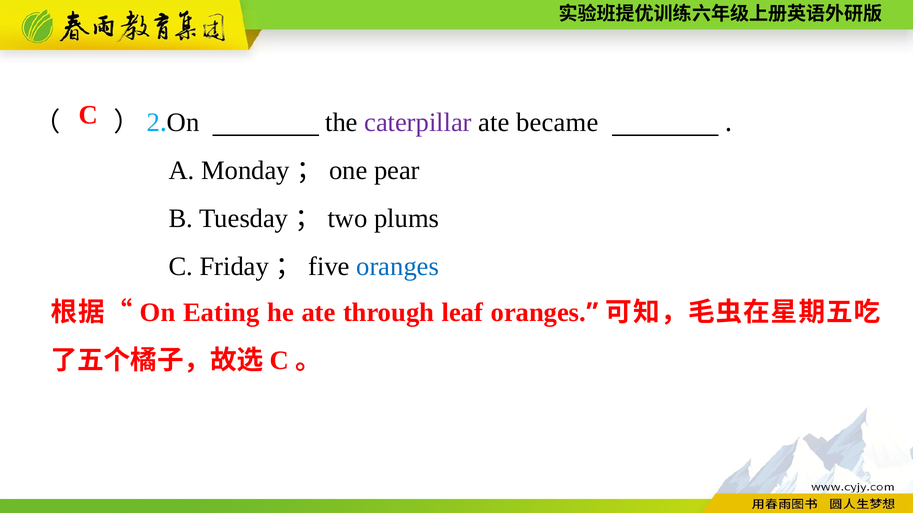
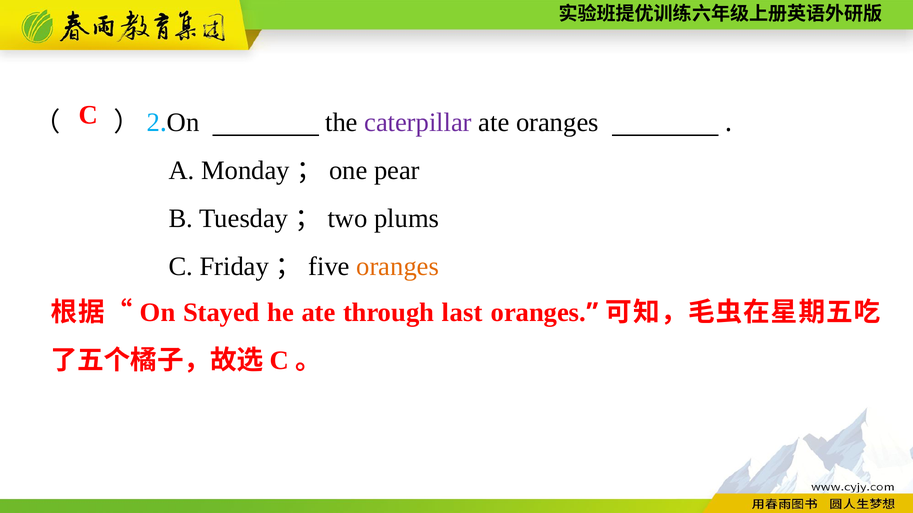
ate became: became -> oranges (557, 123)
oranges colour: blue -> orange (398, 267)
Eating: Eating -> Stayed (221, 313)
leaf: leaf -> last (462, 313)
